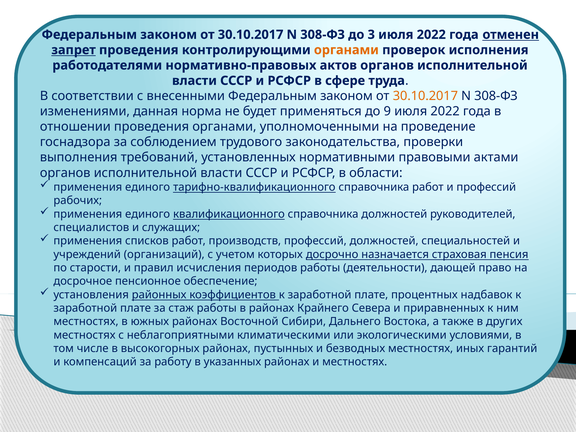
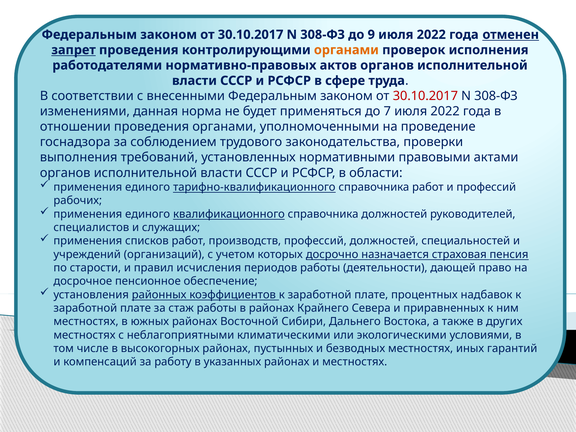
3: 3 -> 9 (371, 35)
30.10.2017 colour: orange -> red (425, 96)
9: 9 -> 7 (387, 111)
